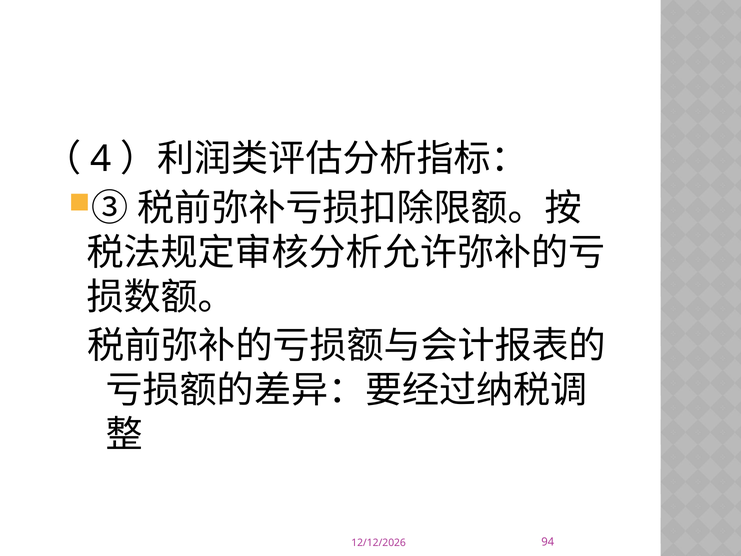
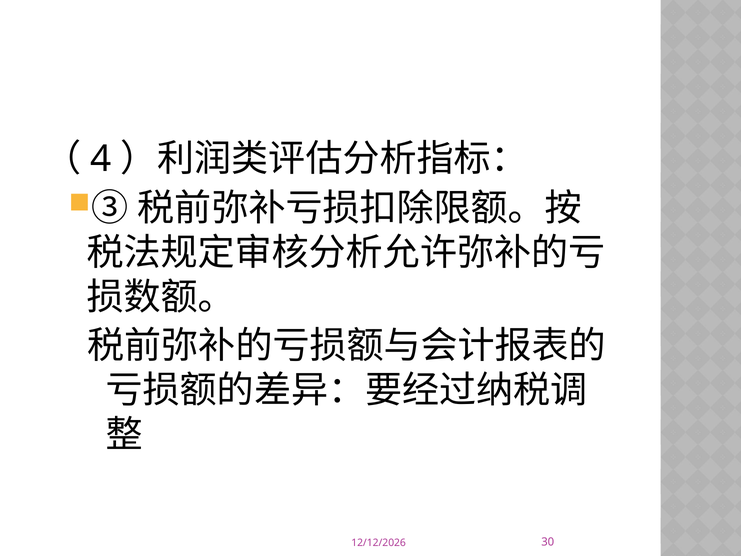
94: 94 -> 30 (548, 542)
